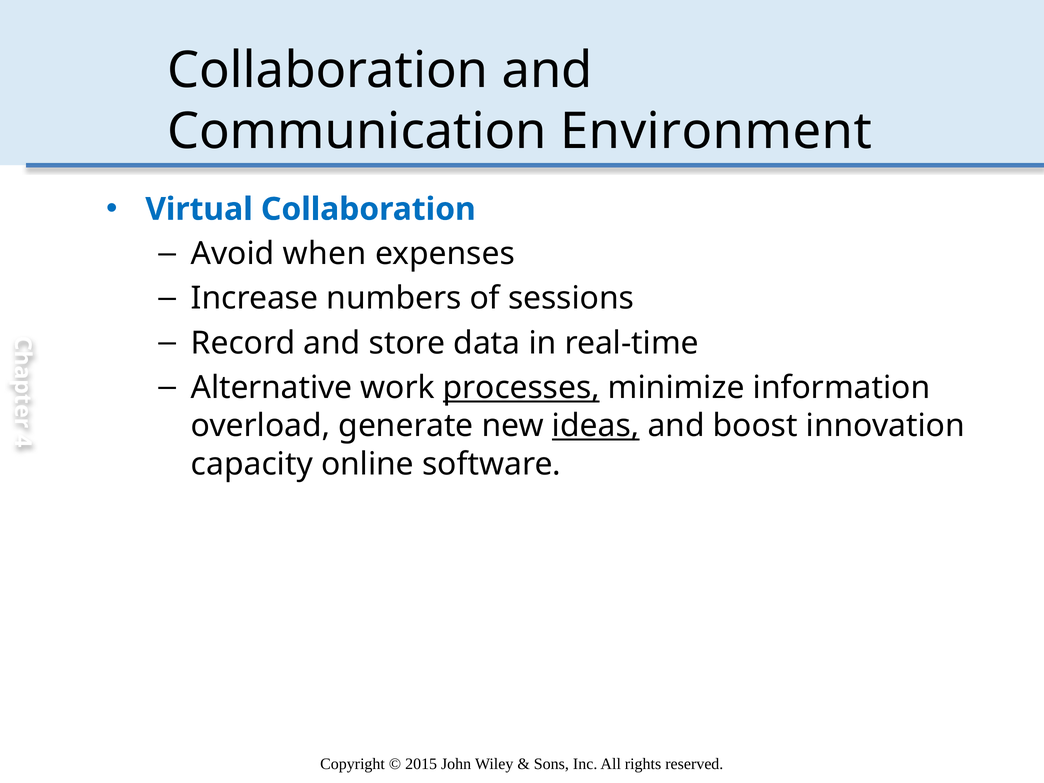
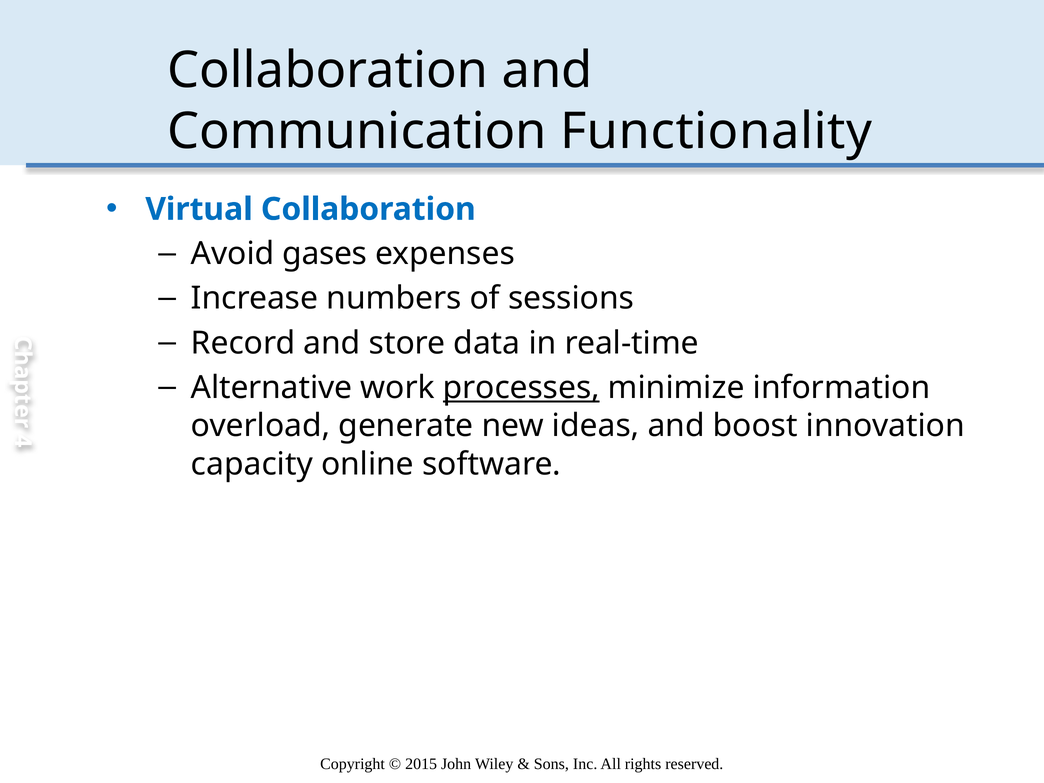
Environment: Environment -> Functionality (716, 131)
when: when -> gases (325, 254)
ideas underline: present -> none (596, 426)
